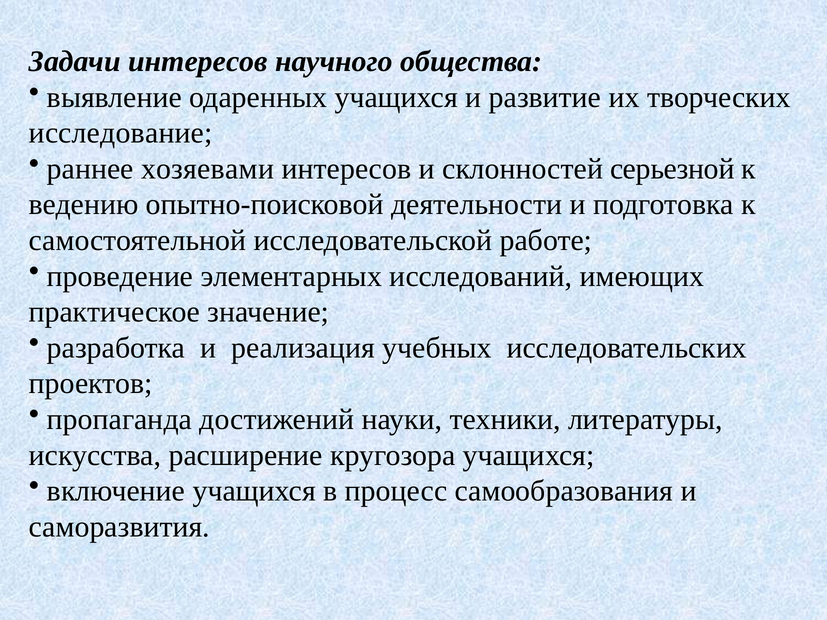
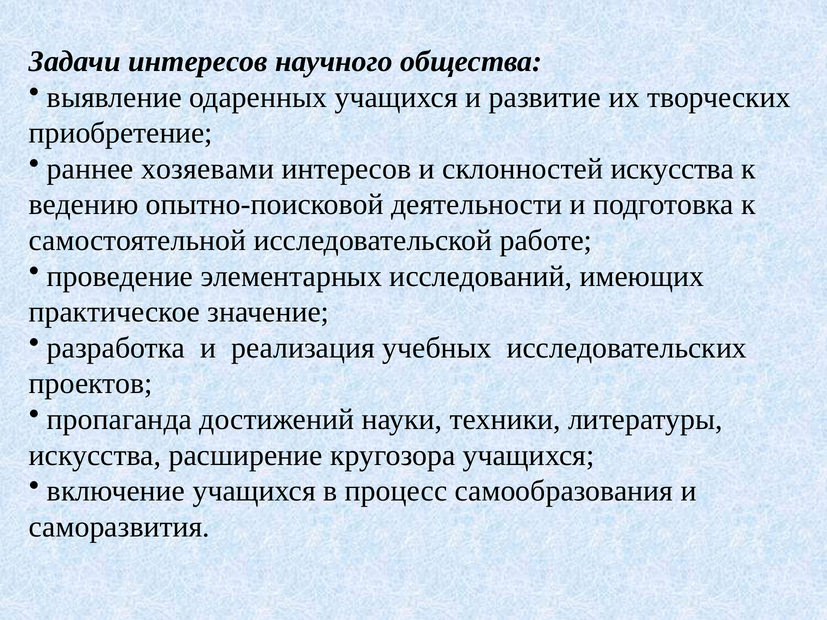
исследование: исследование -> приобретение (121, 133)
склонностей серьезной: серьезной -> искусства (672, 169)
